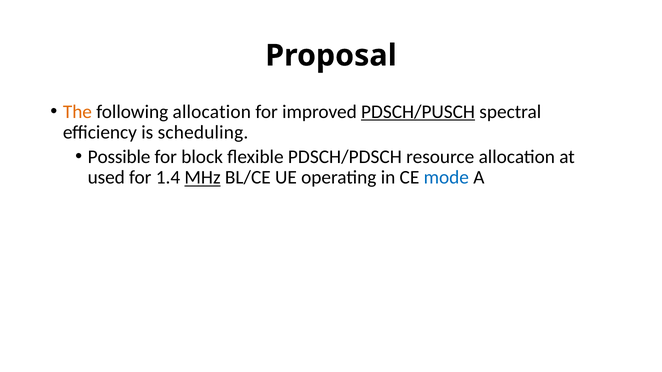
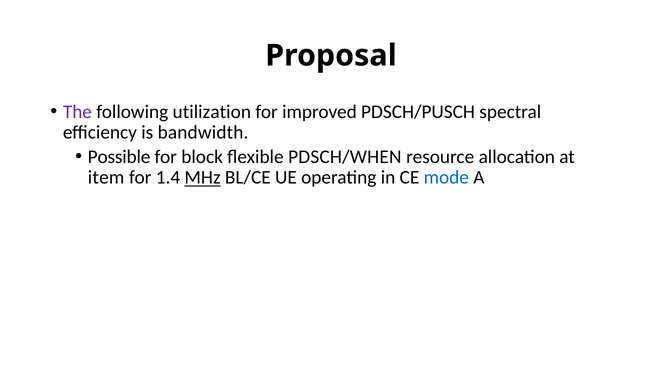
The colour: orange -> purple (77, 112)
following allocation: allocation -> utilization (212, 112)
PDSCH/PUSCH underline: present -> none (418, 112)
scheduling: scheduling -> bandwidth (203, 133)
PDSCH/PDSCH: PDSCH/PDSCH -> PDSCH/WHEN (345, 157)
used: used -> item (106, 178)
